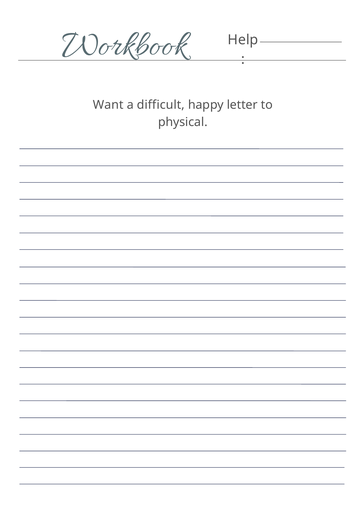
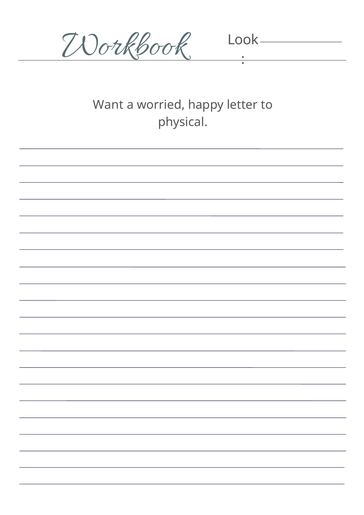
Help: Help -> Look (243, 40)
difficult: difficult -> worried (161, 105)
